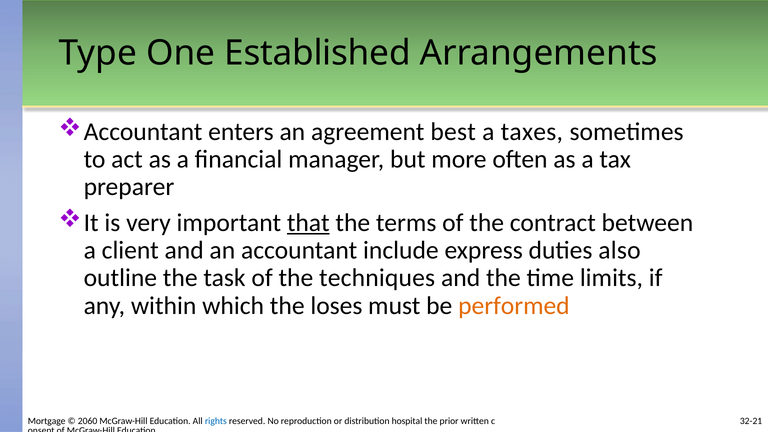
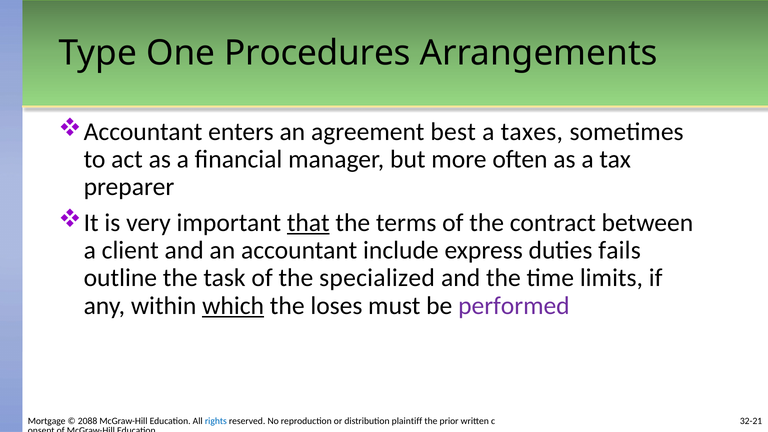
Established: Established -> Procedures (317, 53)
also: also -> fails (620, 250)
techniques: techniques -> specialized (377, 278)
which underline: none -> present (233, 306)
performed colour: orange -> purple (514, 306)
2060: 2060 -> 2088 (88, 421)
hospital: hospital -> plaintiff (407, 421)
